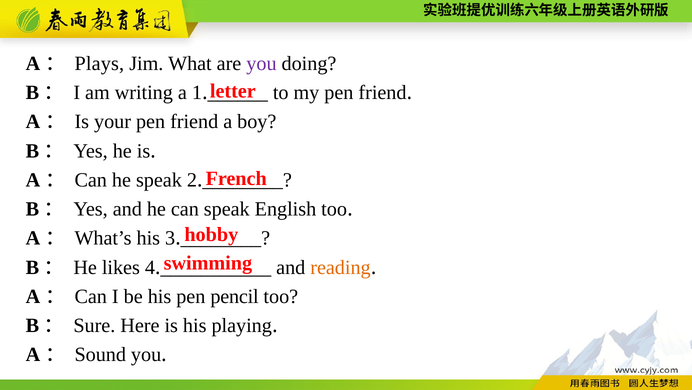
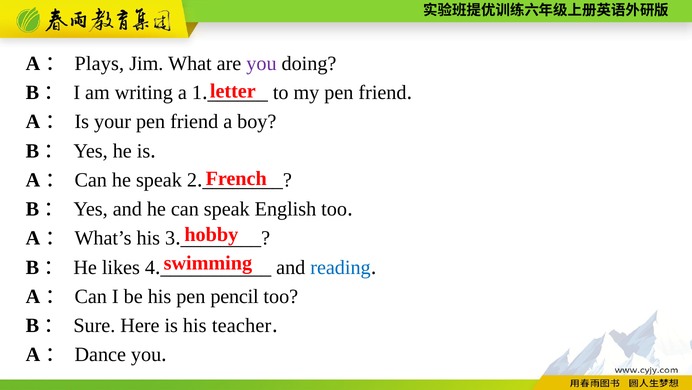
reading colour: orange -> blue (341, 267)
playing: playing -> teacher (242, 325)
Sound: Sound -> Dance (100, 354)
